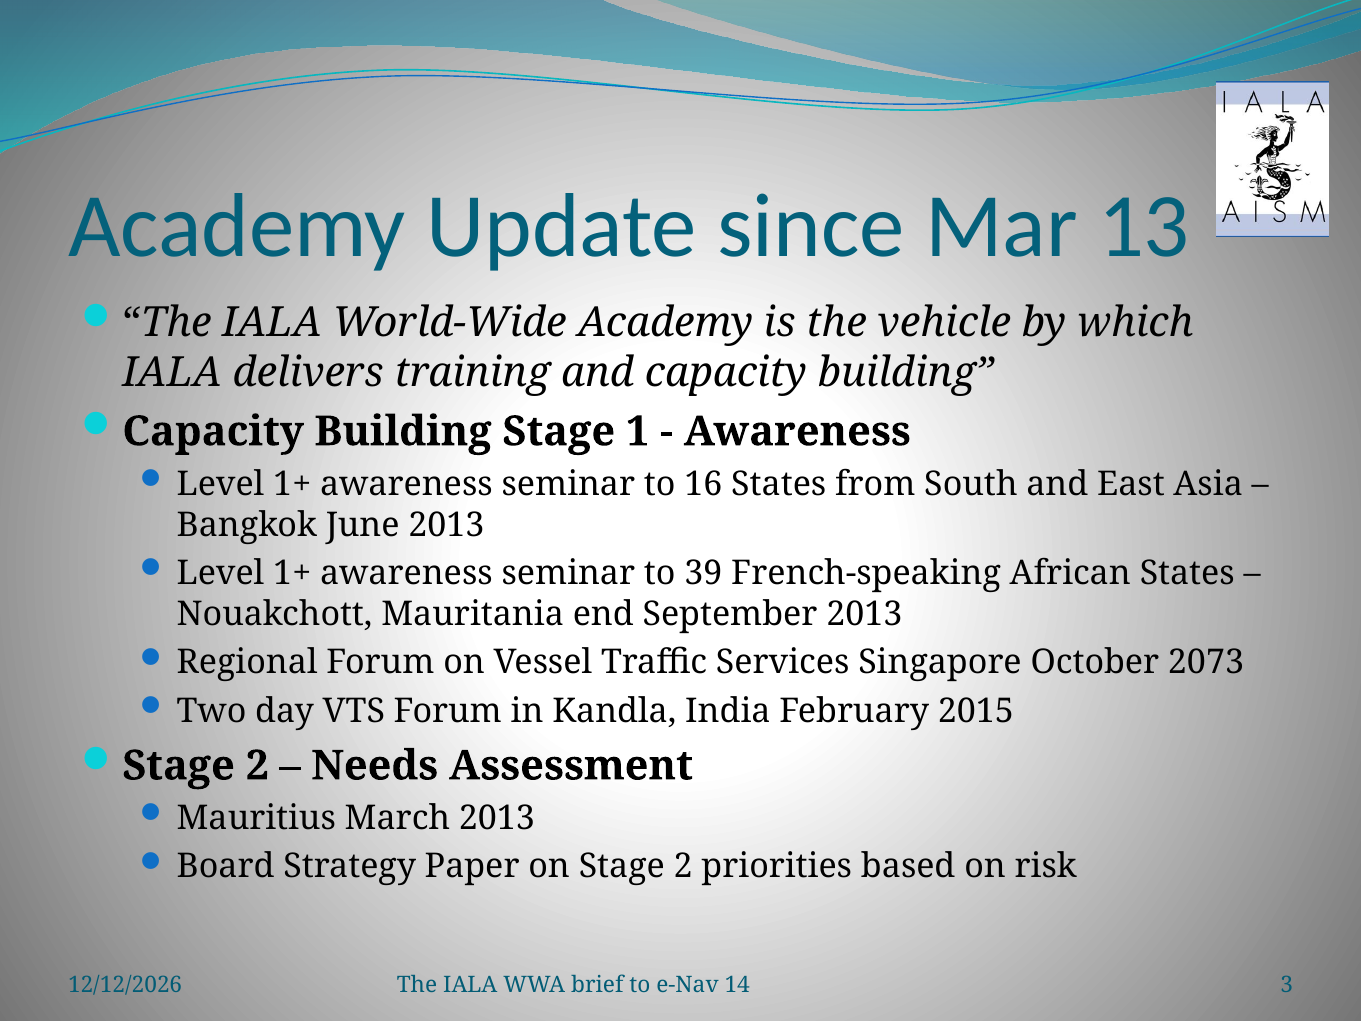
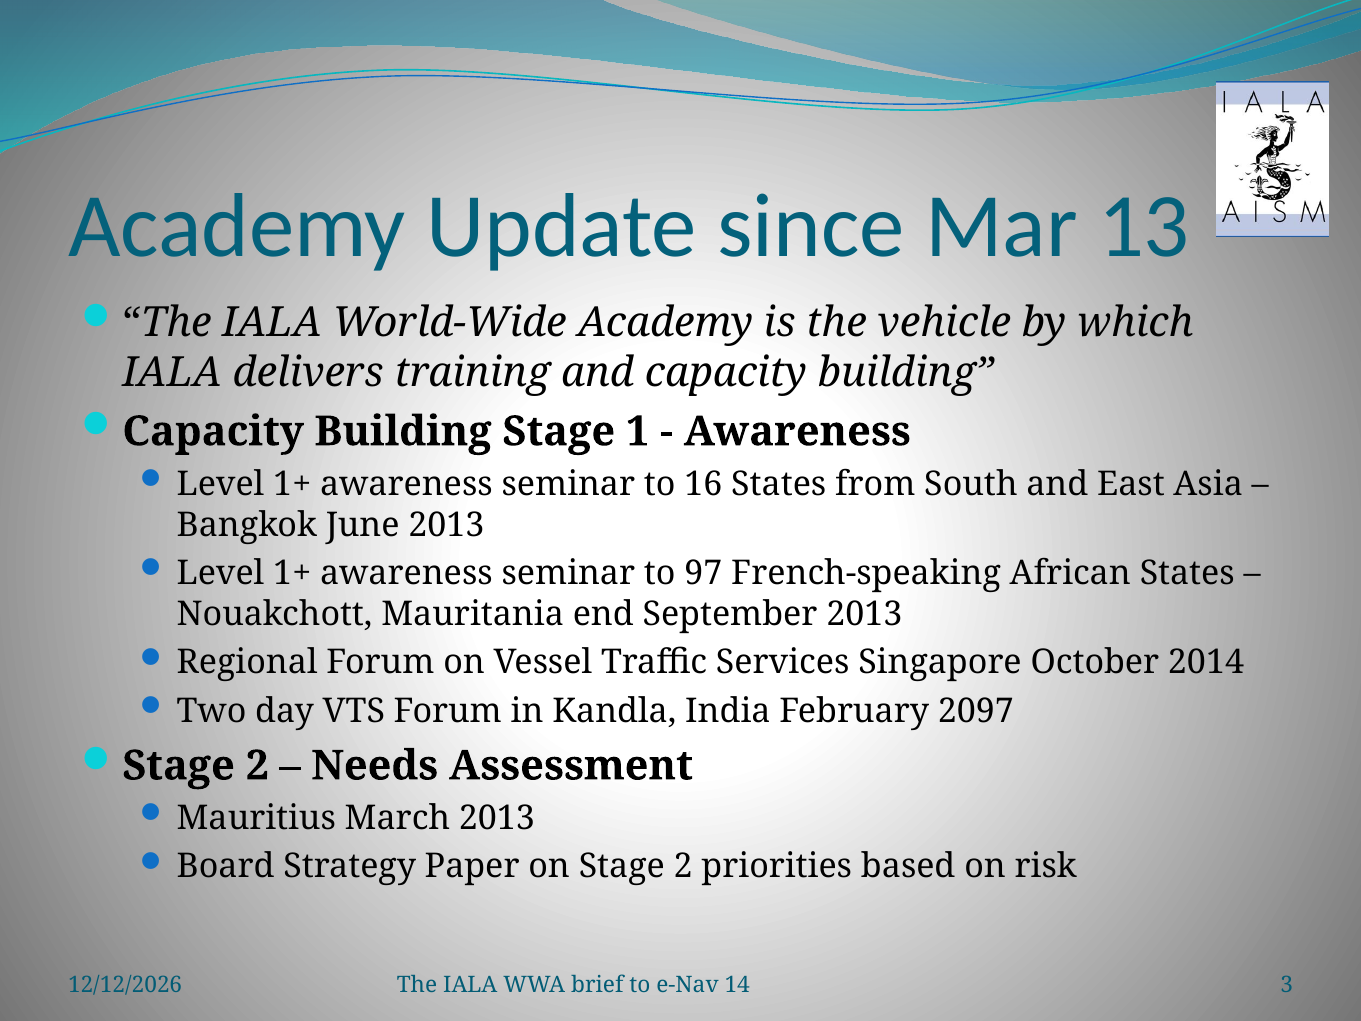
39: 39 -> 97 (703, 573)
2073: 2073 -> 2014 (1206, 662)
2015: 2015 -> 2097 (976, 711)
